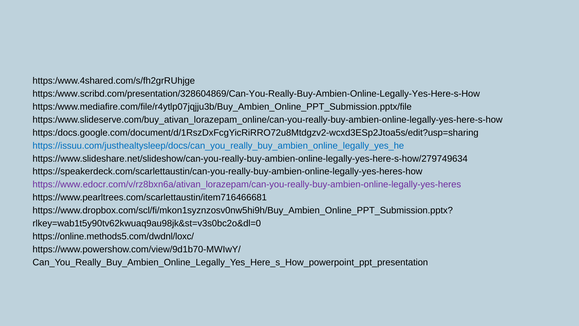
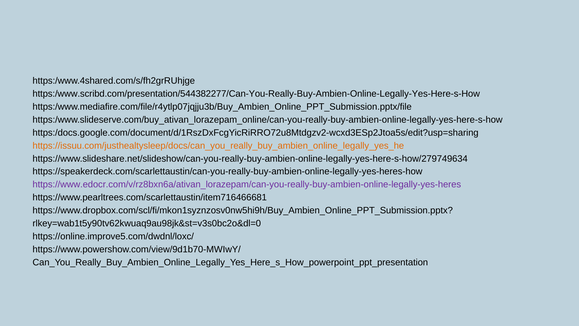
https:/www.scribd.com/presentation/328604869/Can-You-Really-Buy-Ambien-Online-Legally-Yes-Here-s-How: https:/www.scribd.com/presentation/328604869/Can-You-Really-Buy-Ambien-Online-Legally-Yes-Here-s-How -> https:/www.scribd.com/presentation/544382277/Can-You-Really-Buy-Ambien-Online-Legally-Yes-Here-s-How (256, 94)
https://issuu.com/justhealtysleep/docs/can_you_really_buy_ambien_online_legally_yes_he colour: blue -> orange (218, 146)
https://online.methods5.com/dwdnl/loxc/: https://online.methods5.com/dwdnl/loxc/ -> https://online.improve5.com/dwdnl/loxc/ (113, 236)
